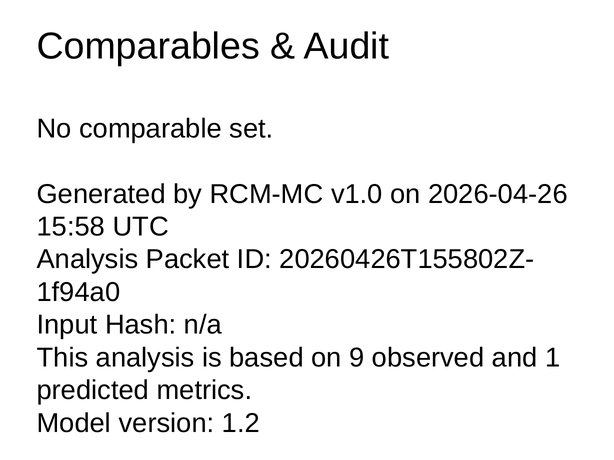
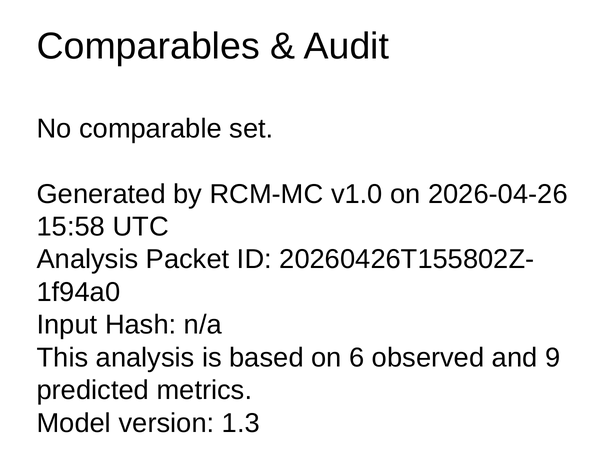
9: 9 -> 6 (357, 358)
1: 1 -> 9 (553, 358)
1.2: 1.2 -> 1.3 (241, 424)
